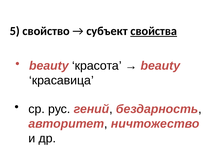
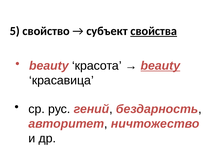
beauty underline: none -> present (160, 66)
